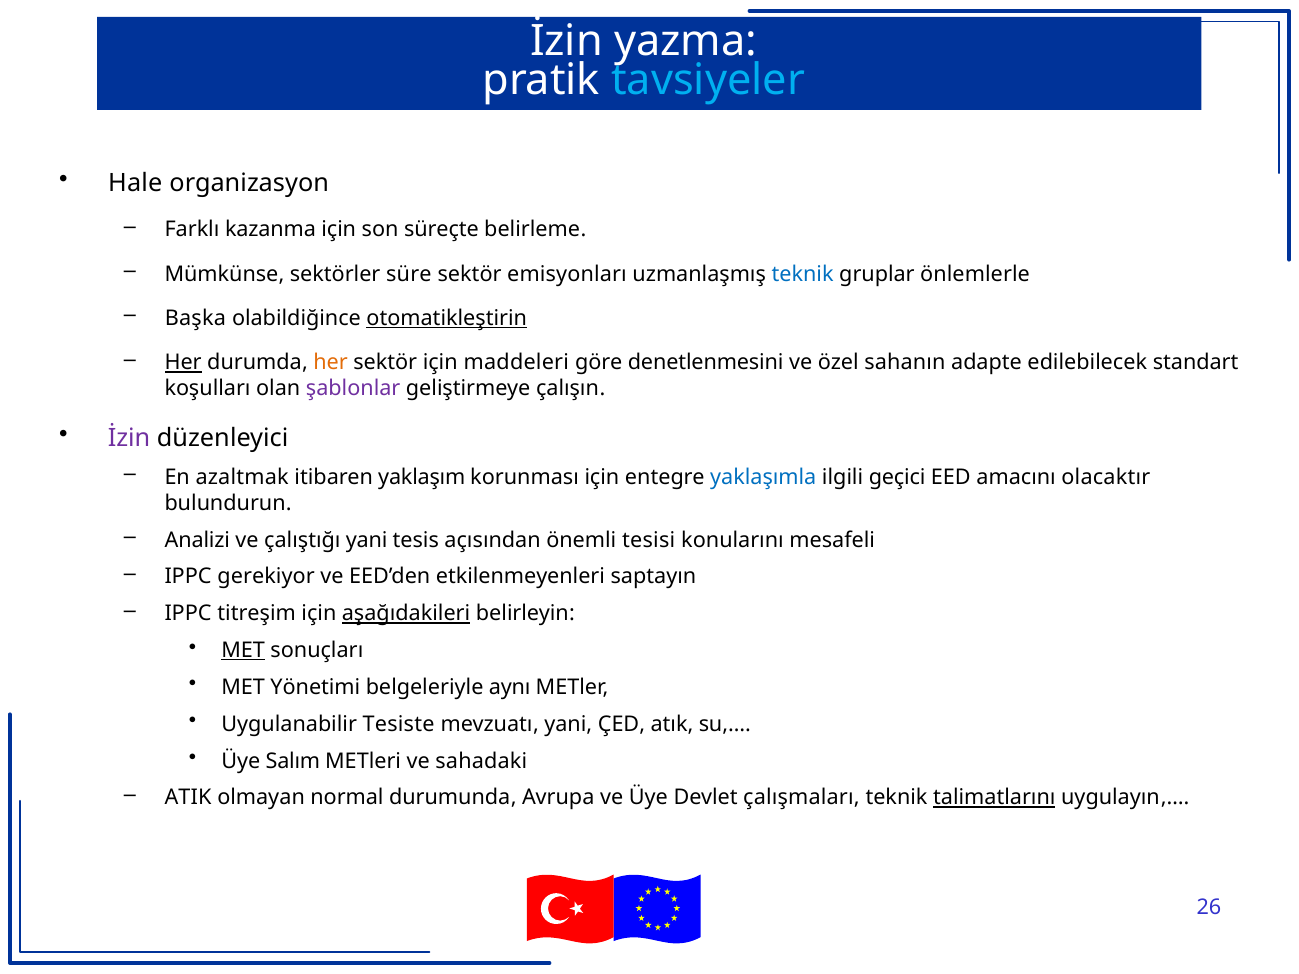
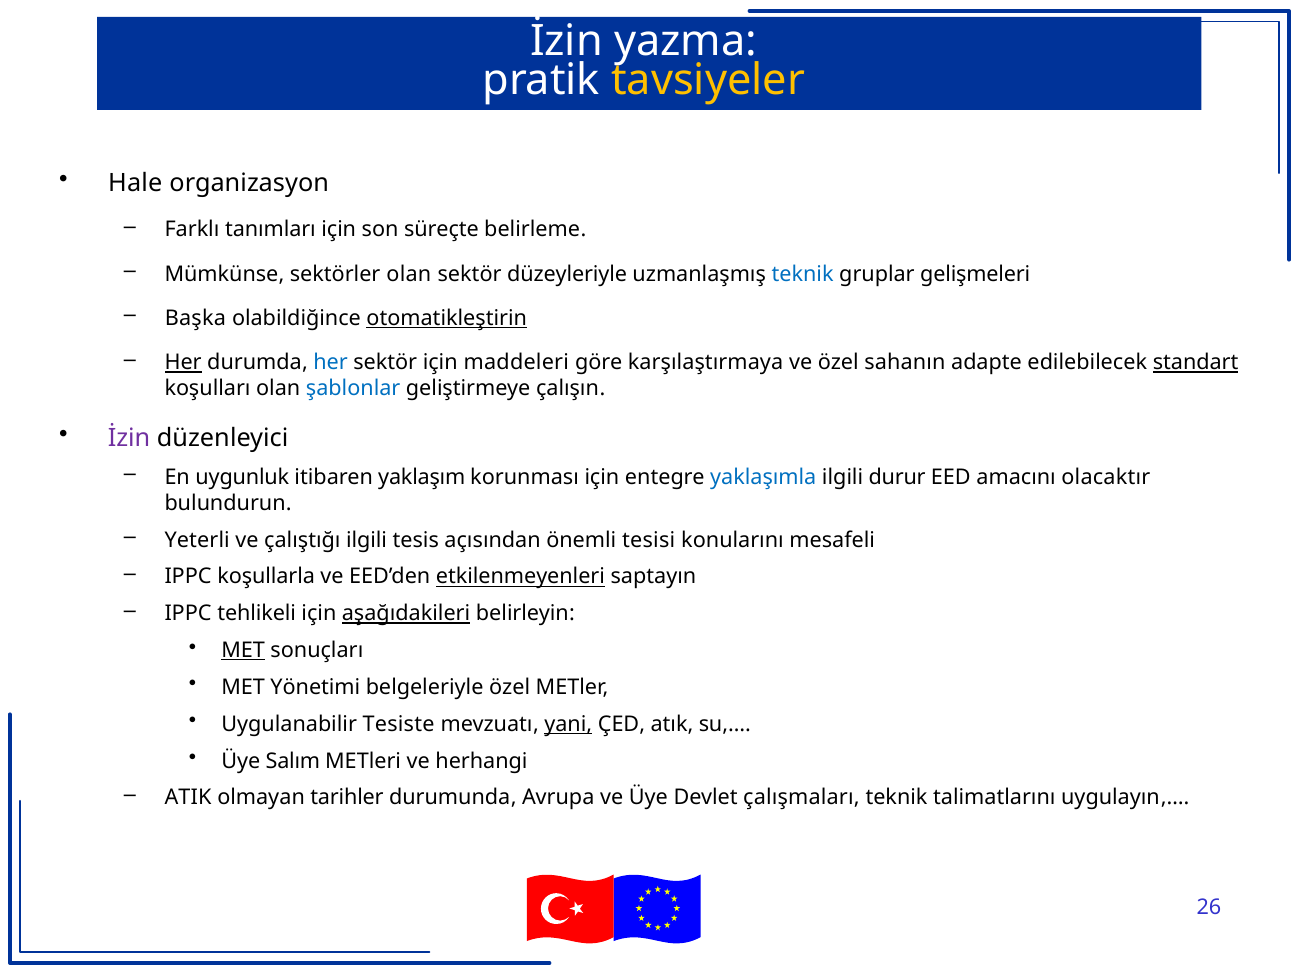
tavsiyeler colour: light blue -> yellow (708, 80)
kazanma: kazanma -> tanımları (270, 230)
sektörler süre: süre -> olan (409, 274)
emisyonları: emisyonları -> düzeyleriyle (567, 274)
önlemlerle: önlemlerle -> gelişmeleri (975, 274)
her colour: orange -> blue (331, 363)
denetlenmesini: denetlenmesini -> karşılaştırmaya (706, 363)
standart underline: none -> present (1196, 363)
şablonlar colour: purple -> blue (353, 389)
azaltmak: azaltmak -> uygunluk (242, 477)
geçici: geçici -> durur (897, 477)
Analizi: Analizi -> Yeterli (197, 540)
çalıştığı yani: yani -> ilgili (367, 540)
gerekiyor: gerekiyor -> koşullarla (266, 577)
etkilenmeyenleri underline: none -> present (520, 577)
titreşim: titreşim -> tehlikeli (257, 614)
belgeleriyle aynı: aynı -> özel (510, 687)
yani underline: none -> present (568, 724)
sahadaki: sahadaki -> herhangi (481, 761)
normal: normal -> tarihler (347, 798)
talimatlarını underline: present -> none (994, 798)
